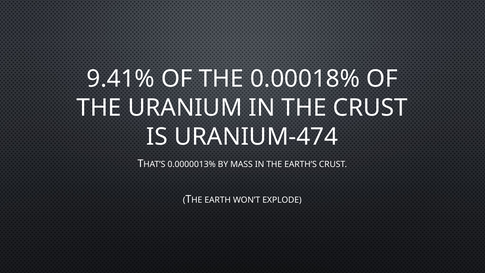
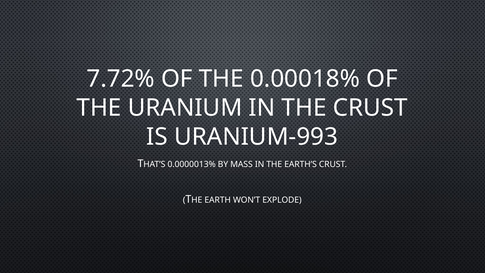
9.41%: 9.41% -> 7.72% (121, 79)
URANIUM-474: URANIUM-474 -> URANIUM-993 (256, 137)
